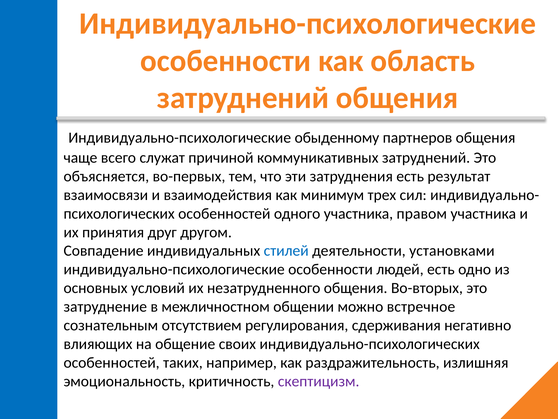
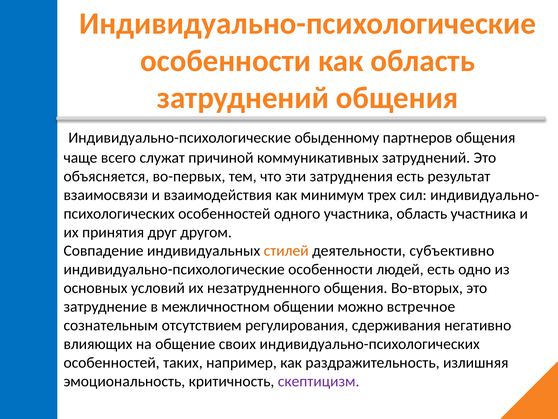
участника правом: правом -> область (422, 213)
стилей colour: blue -> orange (286, 251)
установками: установками -> субъективно (452, 251)
